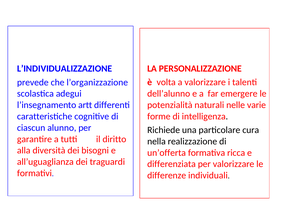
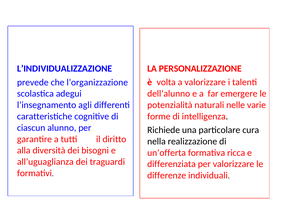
artt: artt -> agli (85, 105)
